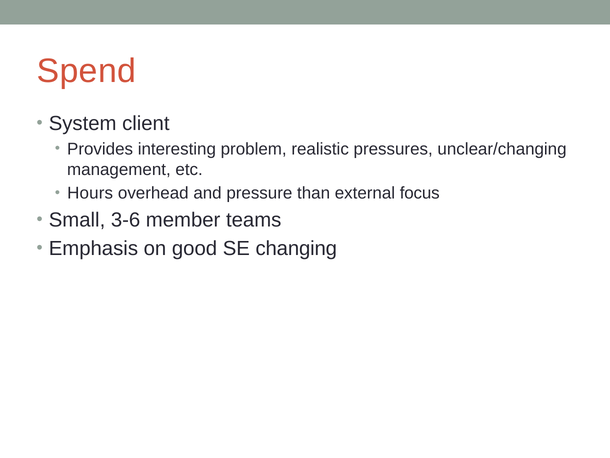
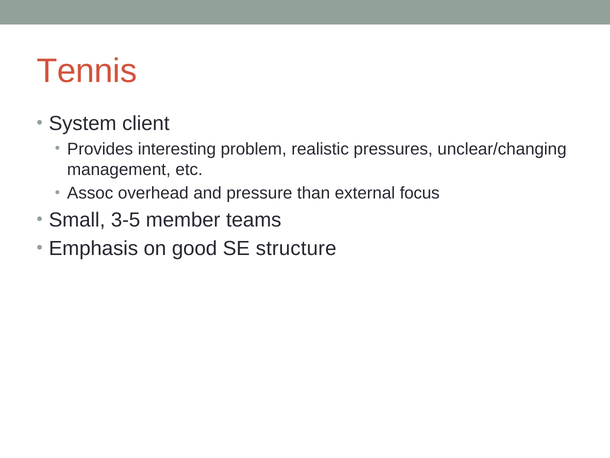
Spend: Spend -> Tennis (87, 71)
Hours: Hours -> Assoc (90, 193)
3-6: 3-6 -> 3-5 (126, 220)
changing: changing -> structure (296, 248)
